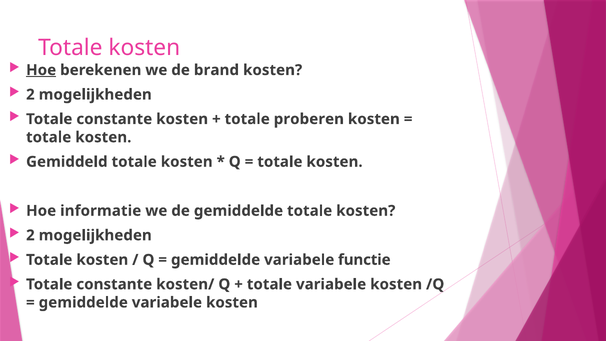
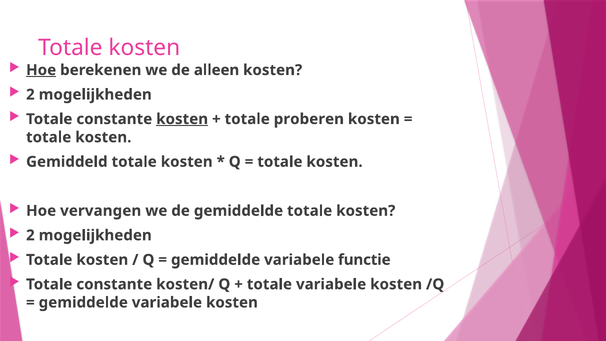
brand: brand -> alleen (217, 70)
kosten underline: none -> present (182, 119)
informatie: informatie -> vervangen (101, 211)
